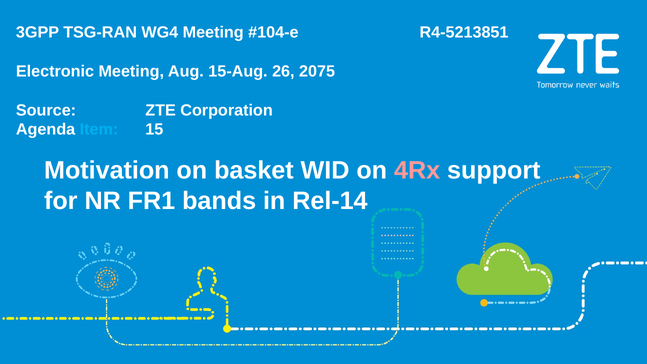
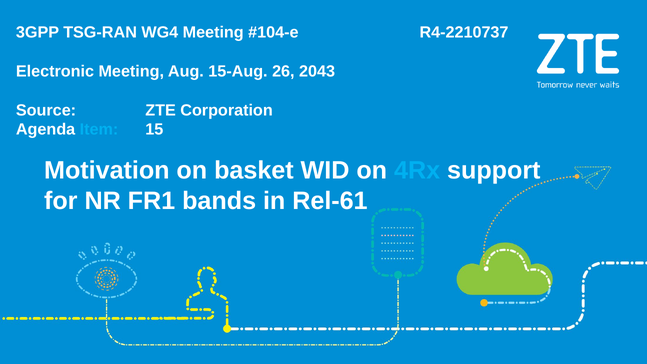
R4-5213851: R4-5213851 -> R4-2210737 (464, 33)
2075: 2075 -> 2043 (317, 71)
4Rx colour: pink -> light blue (417, 170)
Rel-14: Rel-14 -> Rel-61 (330, 201)
